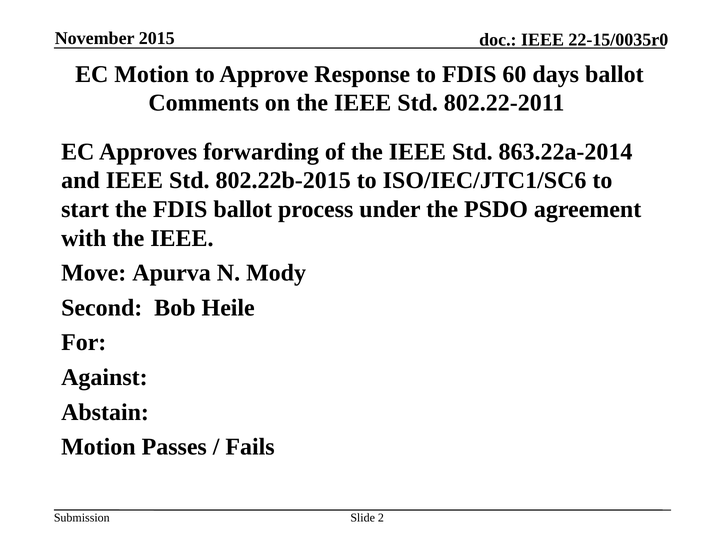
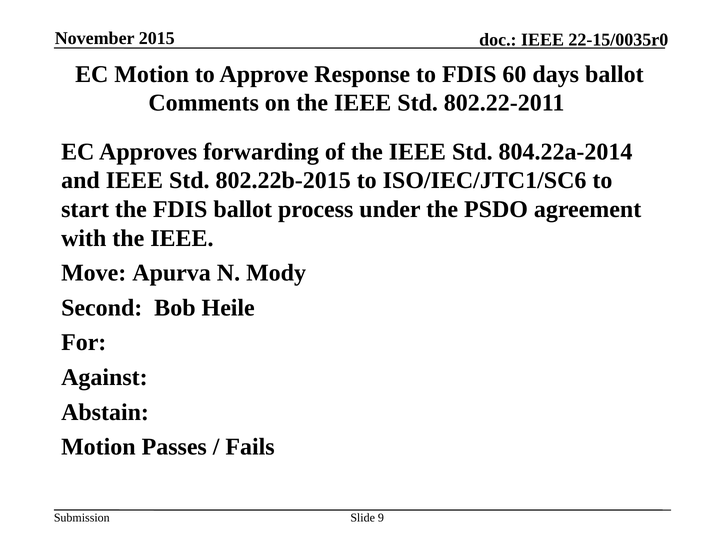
863.22a-2014: 863.22a-2014 -> 804.22a-2014 (566, 152)
2: 2 -> 9 (381, 517)
